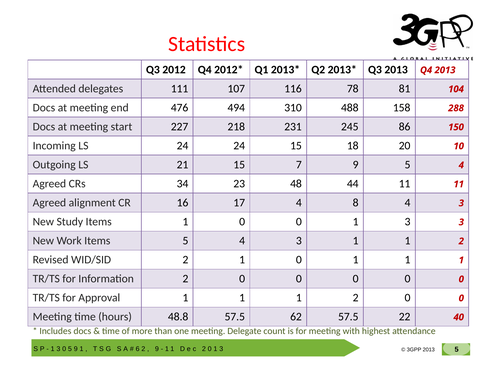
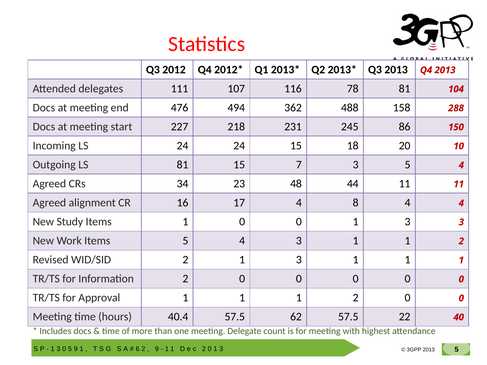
310: 310 -> 362 (293, 108)
LS 21: 21 -> 81 (183, 165)
7 9: 9 -> 3 (356, 165)
8 4 3: 3 -> 4 (461, 203)
2 1 0: 0 -> 3 (299, 260)
48.8: 48.8 -> 40.4 (178, 317)
